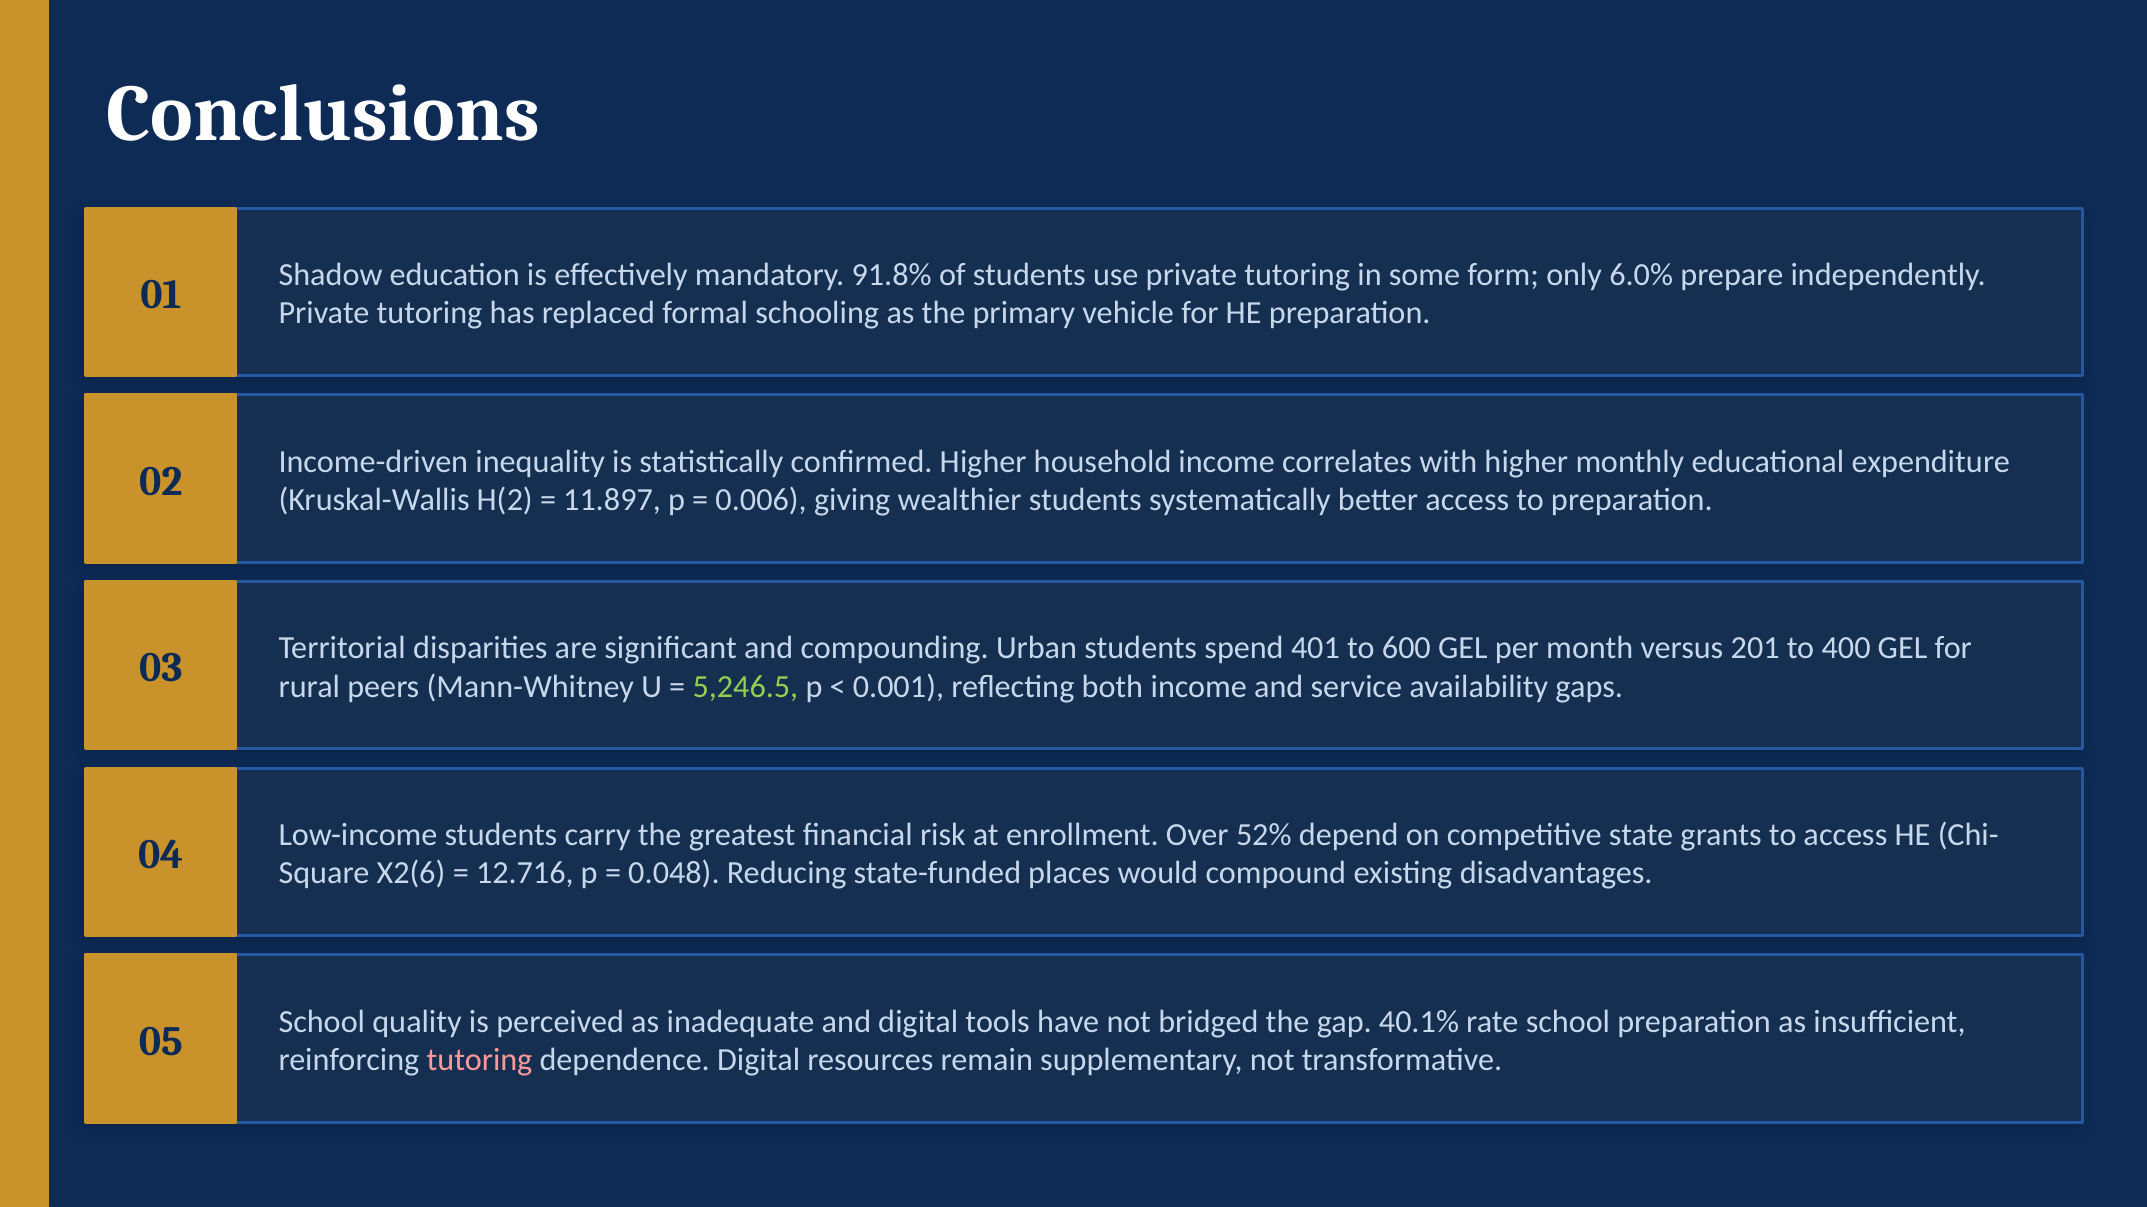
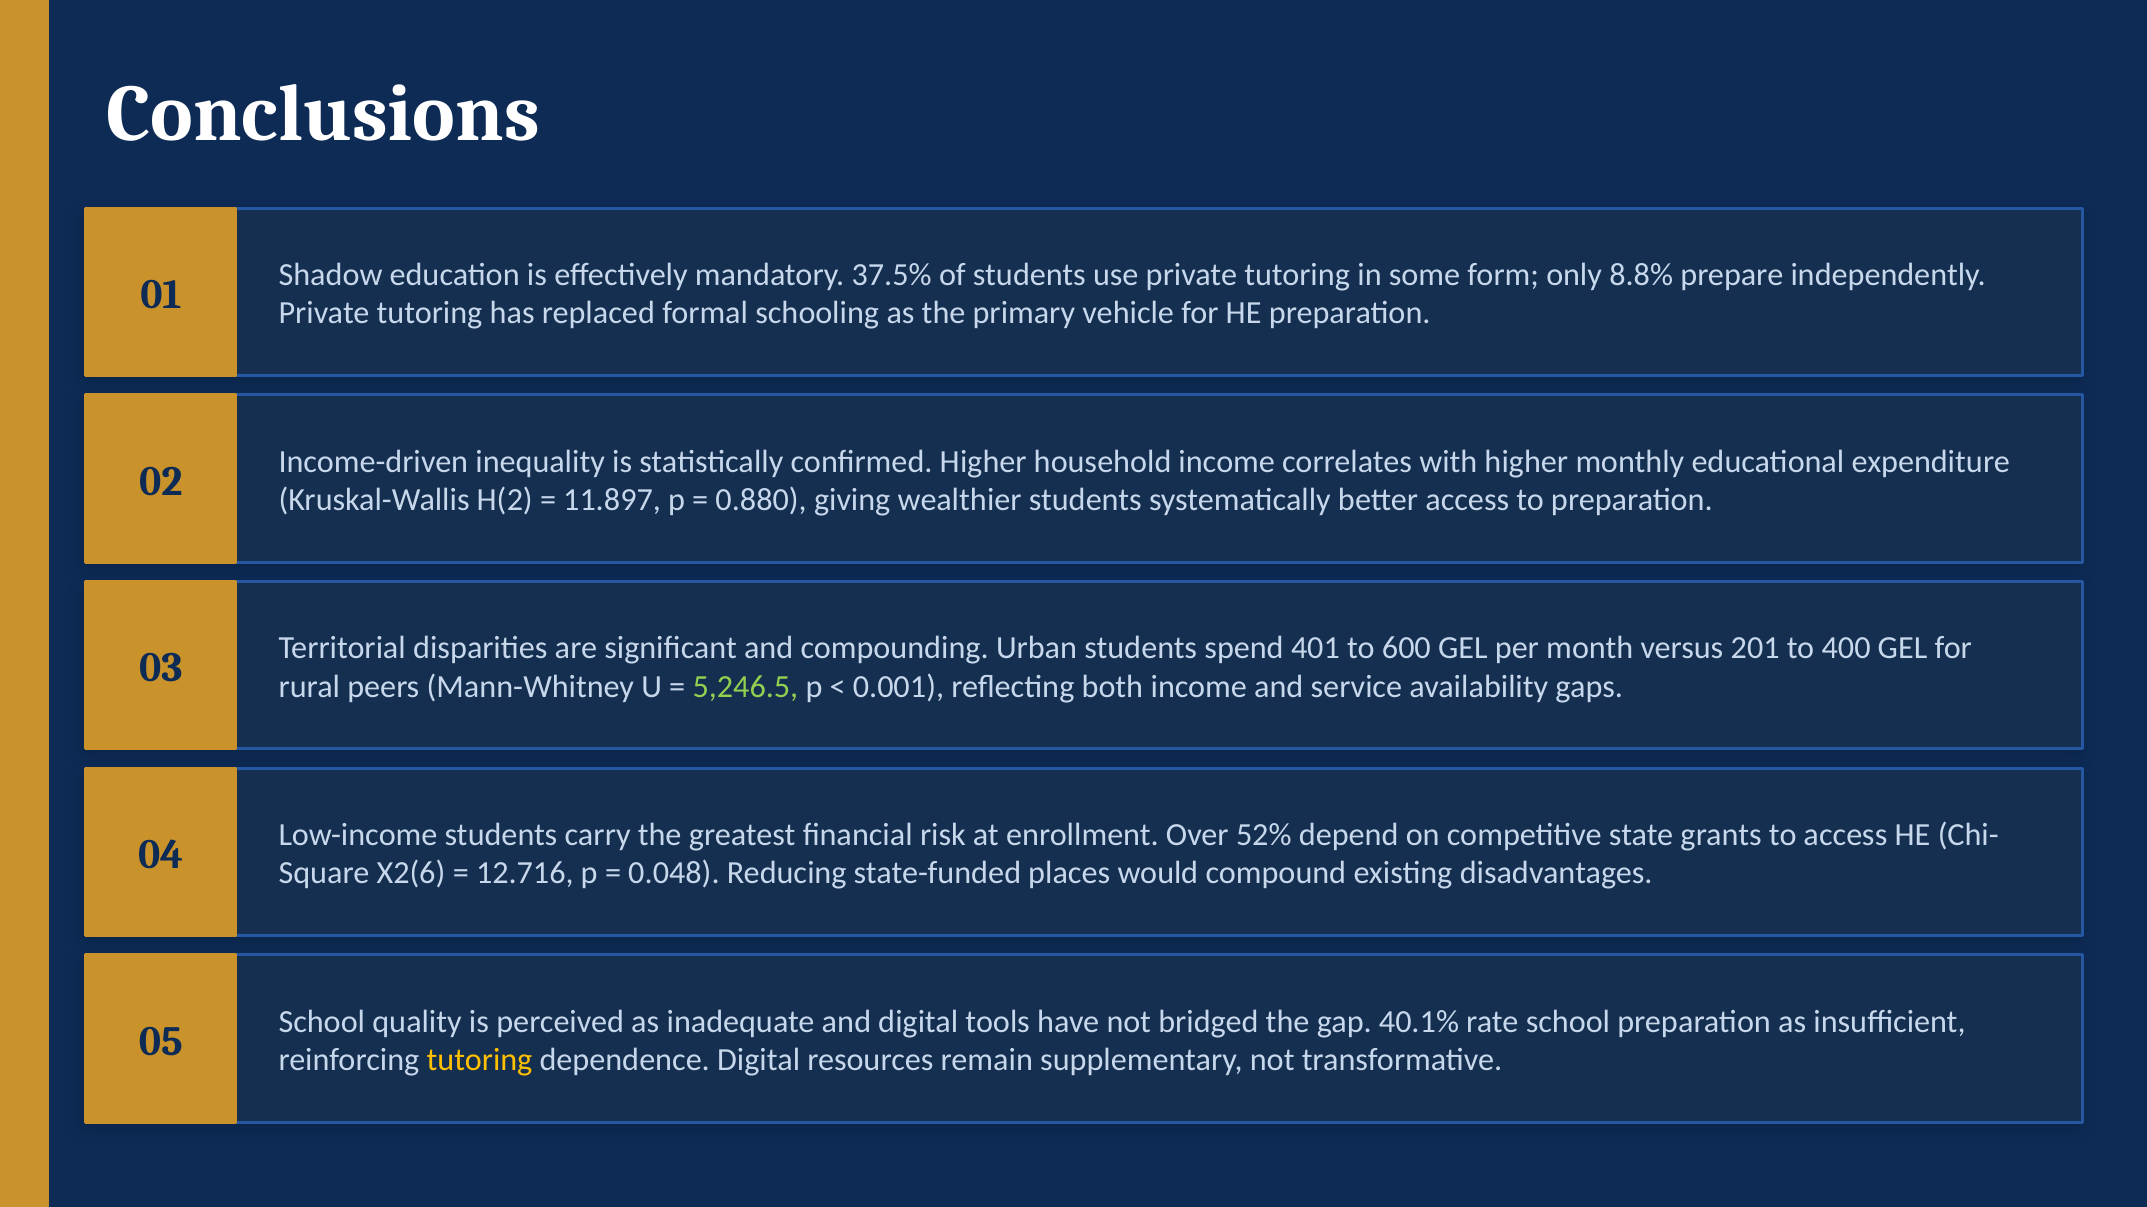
91.8%: 91.8% -> 37.5% (892, 275)
6.0%: 6.0% -> 8.8% (1641, 275)
0.006: 0.006 -> 0.880 (761, 500)
tutoring colour: pink -> yellow (480, 1061)
